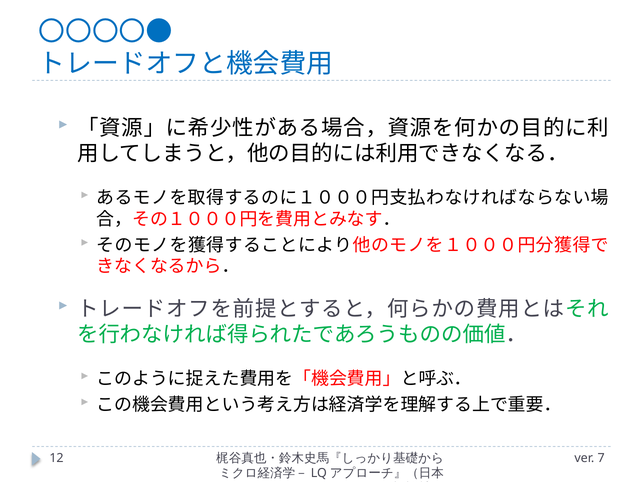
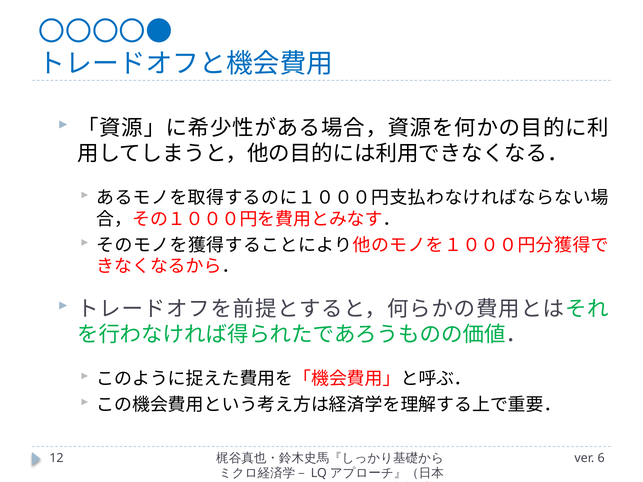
7: 7 -> 6 (601, 459)
